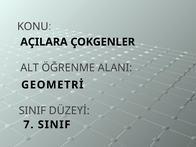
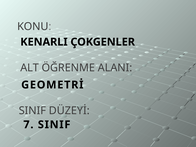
AÇILARA: AÇILARA -> KENARLI (44, 42)
